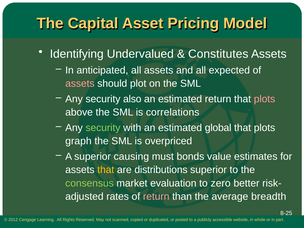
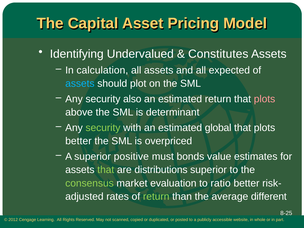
anticipated: anticipated -> calculation (102, 70)
assets colour: pink -> light blue (80, 84)
correlations: correlations -> determinant (173, 112)
graph: graph -> better (78, 141)
causing: causing -> positive (131, 156)
that colour: yellow -> light green (106, 170)
zero: zero -> ratio (221, 183)
return colour: pink -> light green (156, 197)
breadth: breadth -> different (269, 197)
